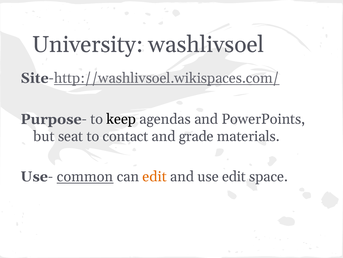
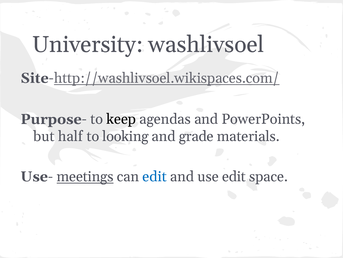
seat: seat -> half (70, 136)
contact: contact -> looking (126, 136)
common: common -> meetings (85, 176)
edit colour: orange -> blue (155, 176)
